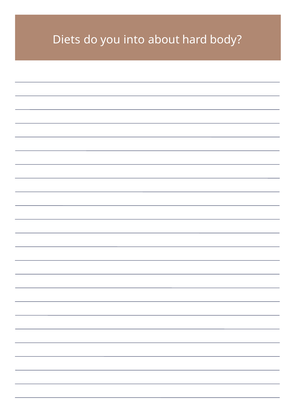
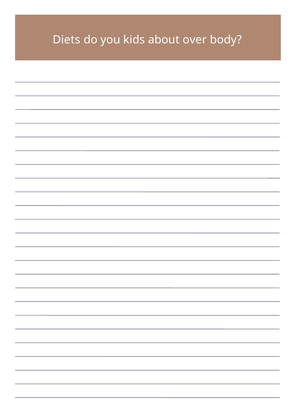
into: into -> kids (134, 40)
hard: hard -> over (195, 40)
